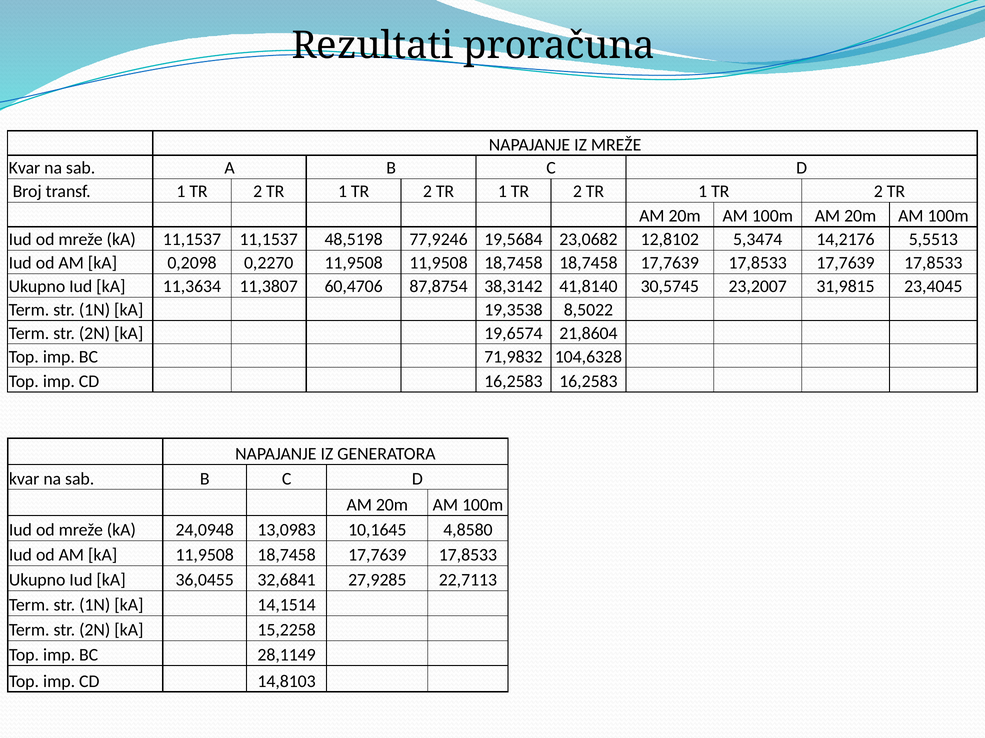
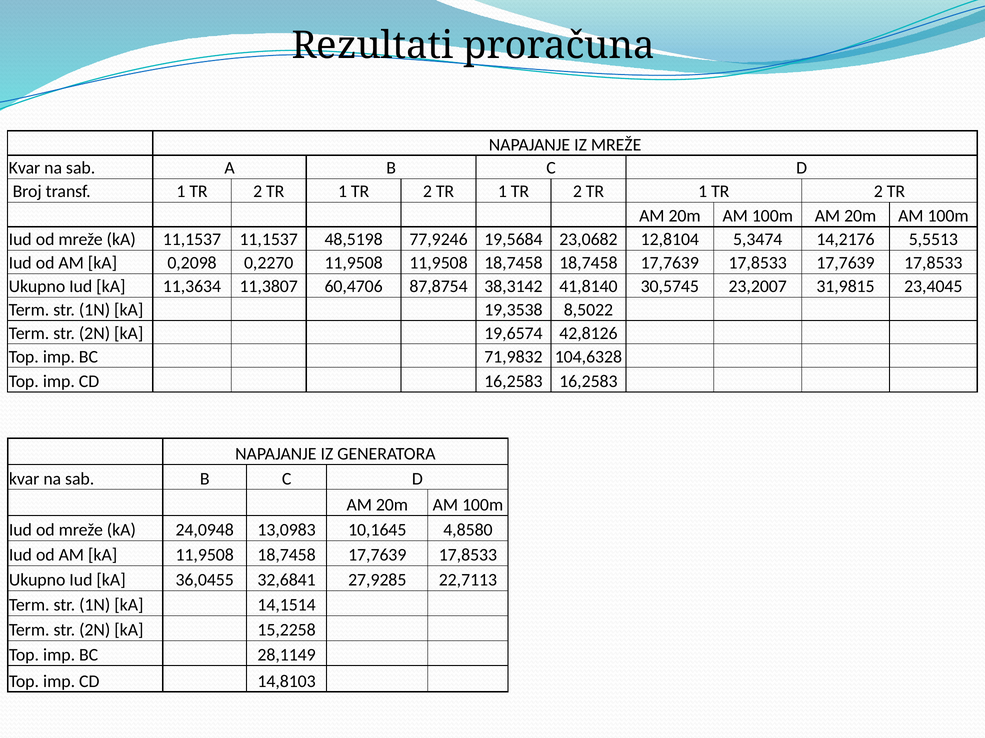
12,8102: 12,8102 -> 12,8104 (670, 240)
21,8604: 21,8604 -> 42,8126 (588, 334)
